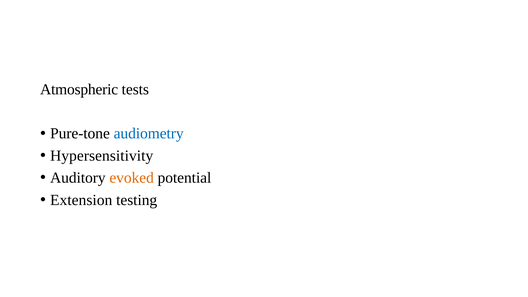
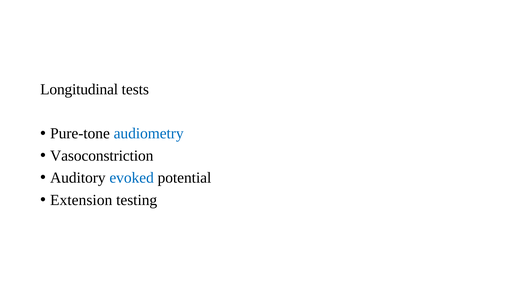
Atmospheric: Atmospheric -> Longitudinal (79, 89)
Hypersensitivity: Hypersensitivity -> Vasoconstriction (102, 156)
evoked colour: orange -> blue (132, 178)
